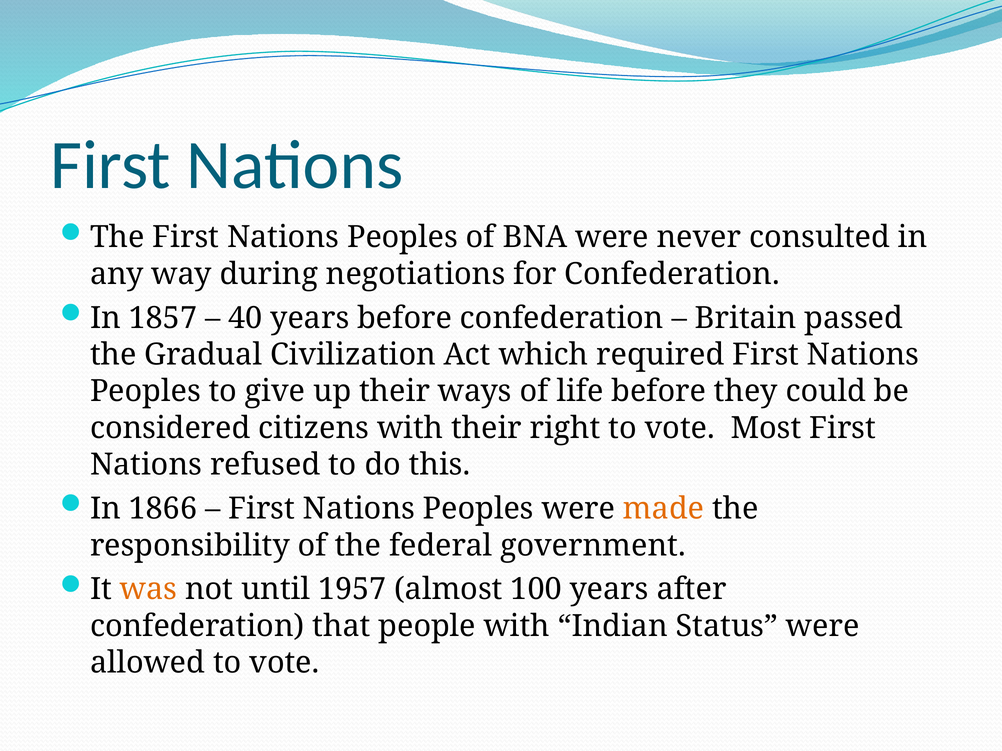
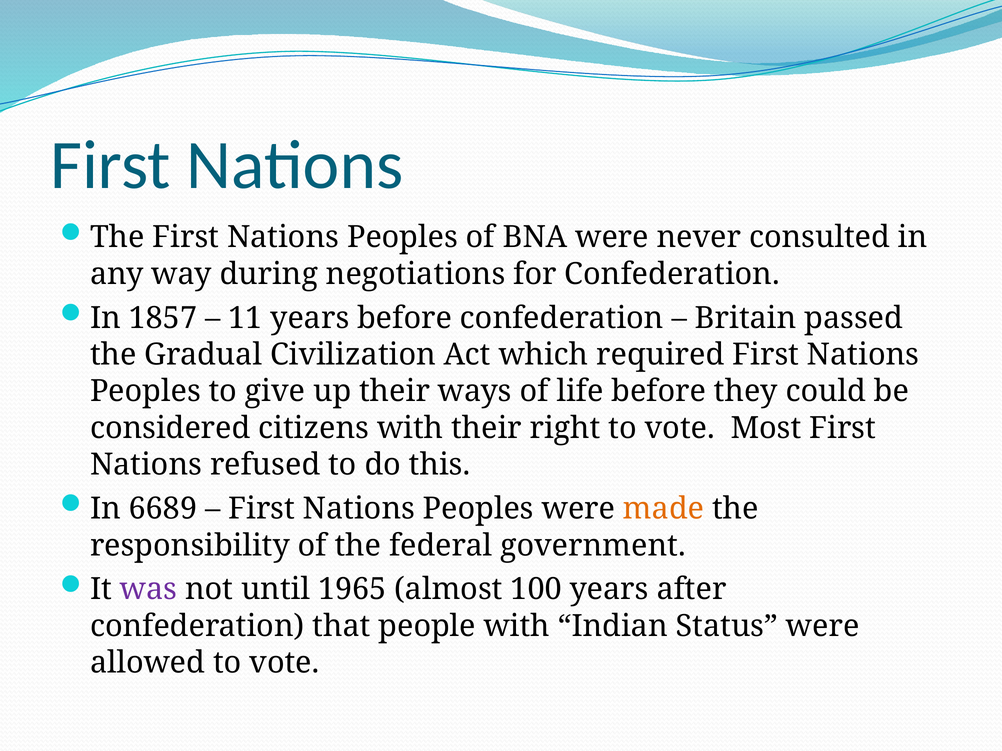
40: 40 -> 11 (245, 318)
1866: 1866 -> 6689 (163, 509)
was colour: orange -> purple (149, 590)
1957: 1957 -> 1965 (352, 590)
